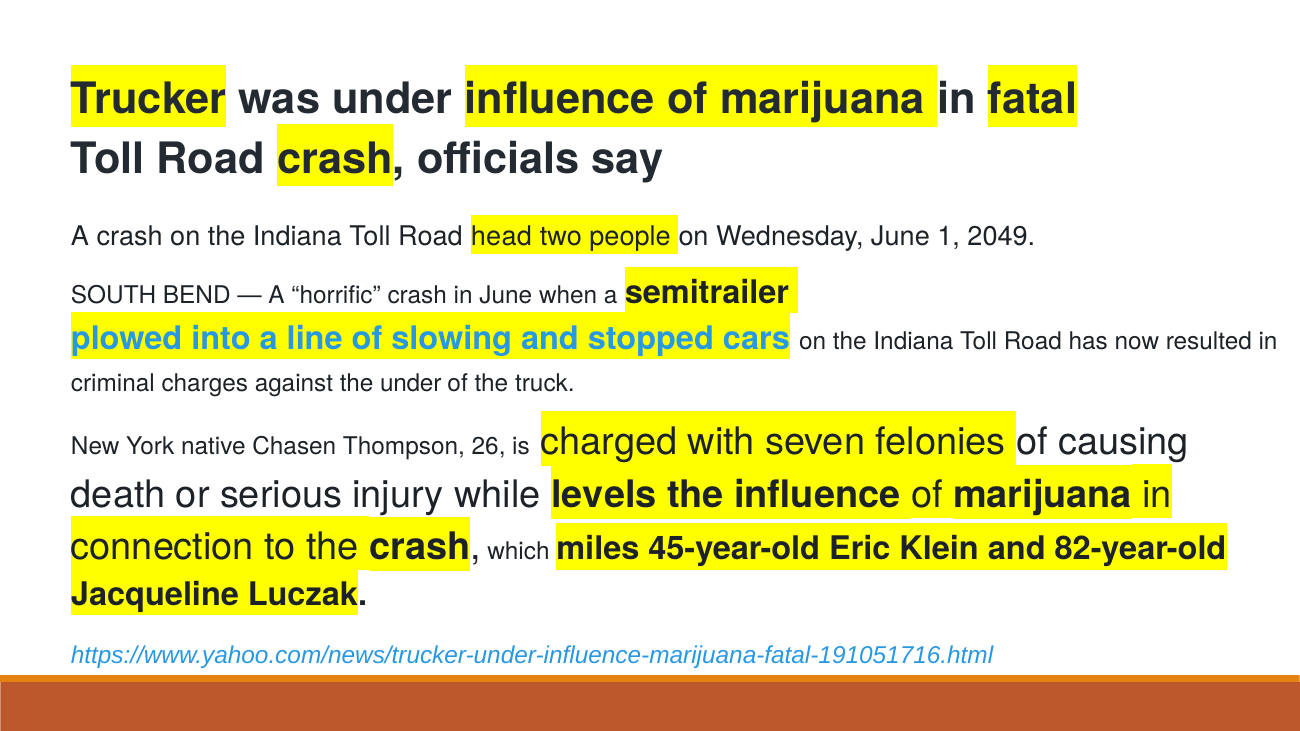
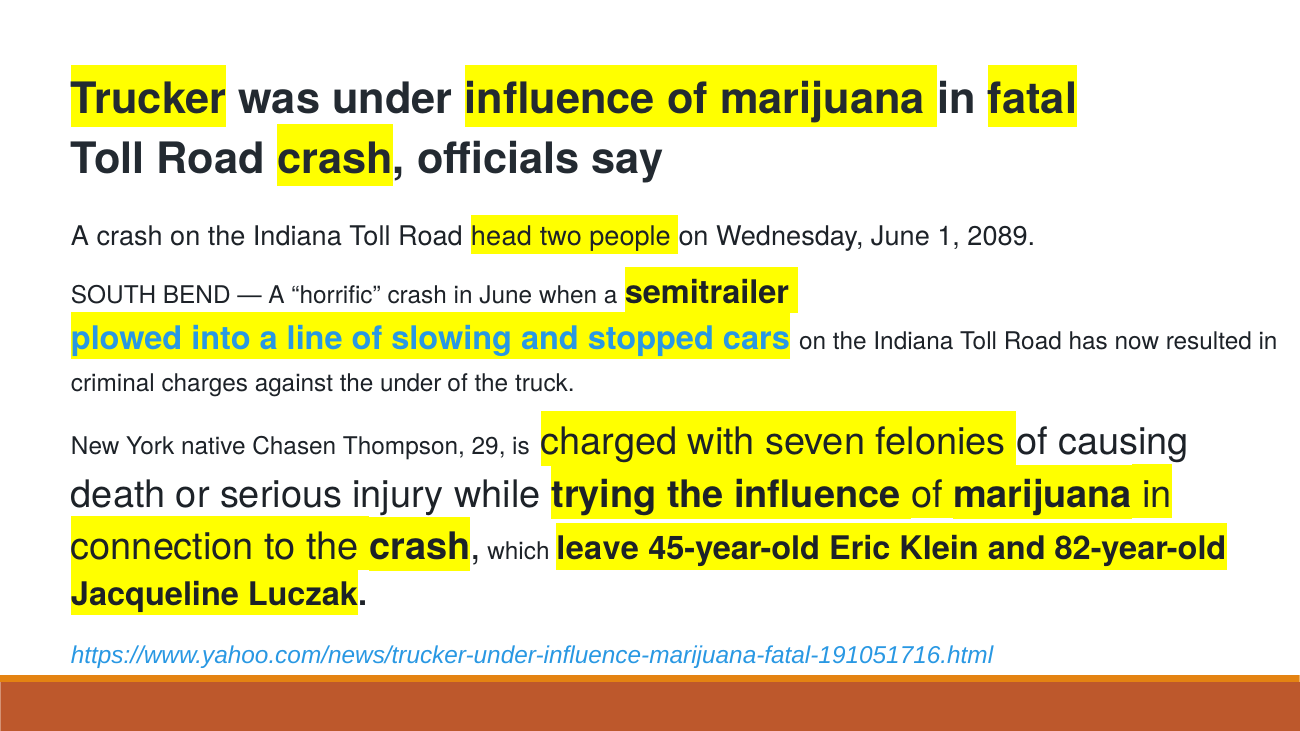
2049: 2049 -> 2089 (1001, 237)
26: 26 -> 29 (489, 447)
levels: levels -> trying (604, 495)
miles: miles -> leave (598, 549)
